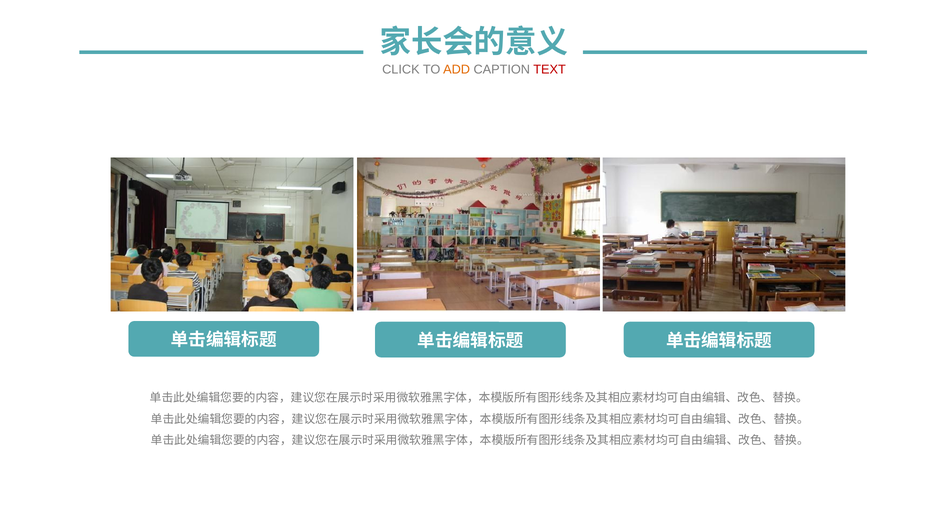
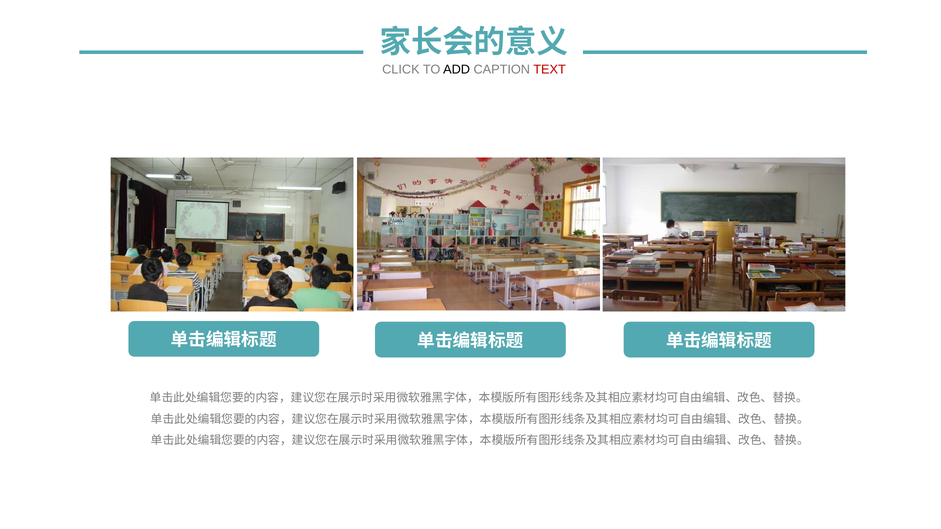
ADD colour: orange -> black (457, 70)
